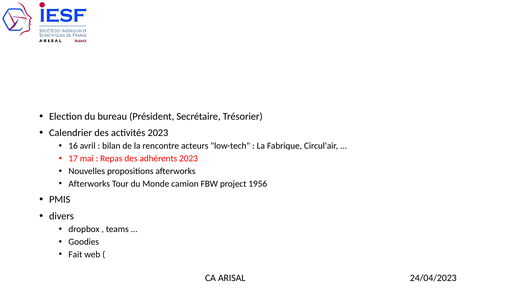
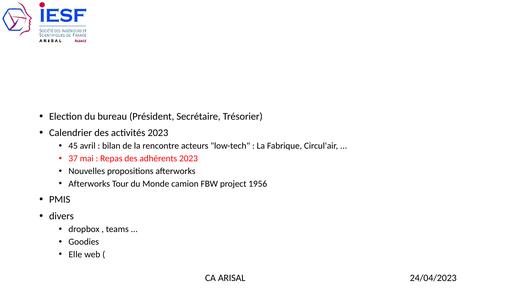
16: 16 -> 45 (73, 146)
17: 17 -> 37 (73, 158)
Fait: Fait -> Elle (75, 254)
